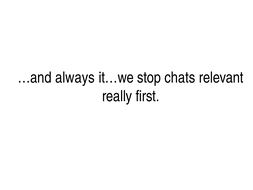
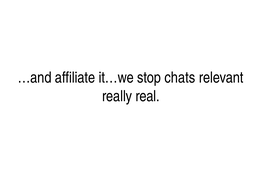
always: always -> affiliate (75, 77)
first: first -> real (148, 96)
